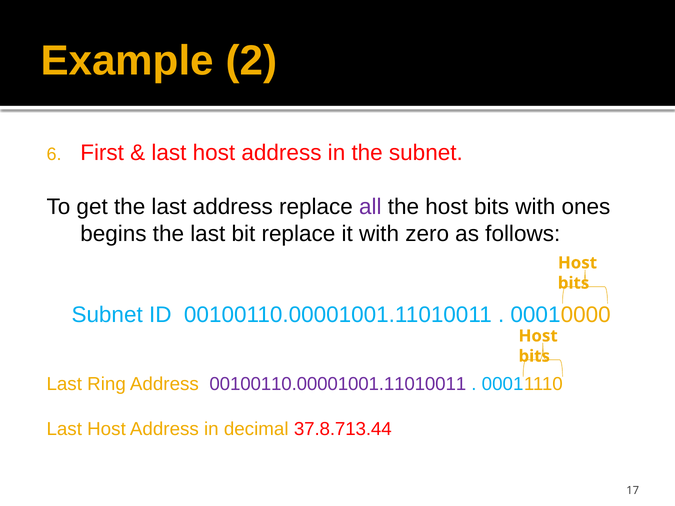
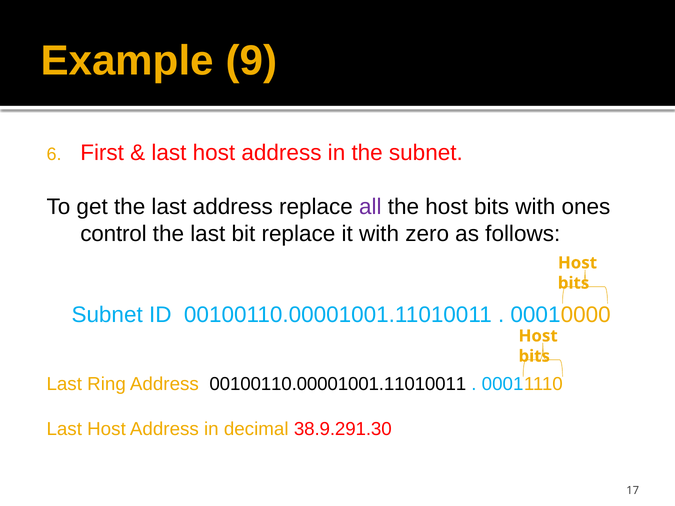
2: 2 -> 9 (251, 61)
begins: begins -> control (114, 234)
00100110.00001001.11010011 colour: purple -> black (338, 384)
37.8.713.44: 37.8.713.44 -> 38.9.291.30 (343, 429)
